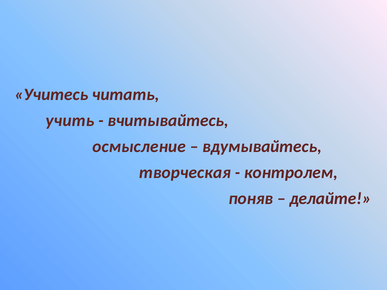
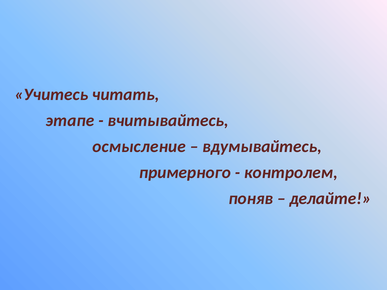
учить: учить -> этапе (70, 121)
творческая: творческая -> примерного (185, 173)
